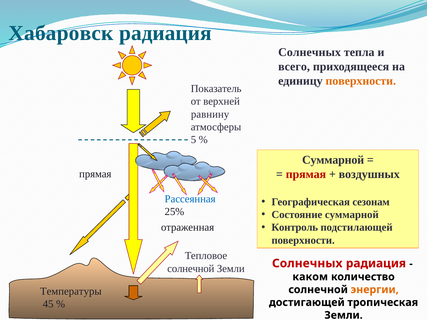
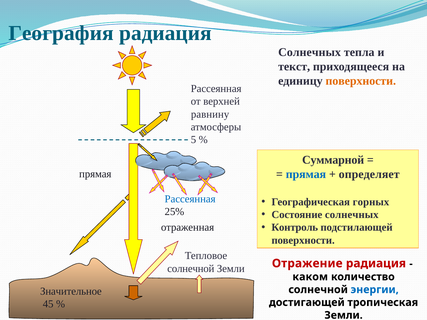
Хабаровск: Хабаровск -> География (61, 33)
всего: всего -> текст (294, 67)
Показатель: Показатель -> Рассеянная (216, 89)
прямая colour: red -> blue (306, 174)
воздушных: воздушных -> определяет (369, 174)
сезонам: сезонам -> горных (371, 202)
Состояние суммарной: суммарной -> солнечных (352, 215)
Солнечных: Солнечных -> Отражение (307, 264)
Температуры: Температуры -> Значительное (71, 292)
энергии colour: orange -> blue (375, 290)
